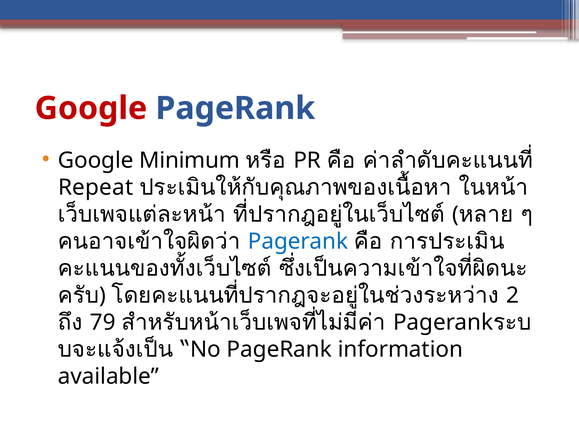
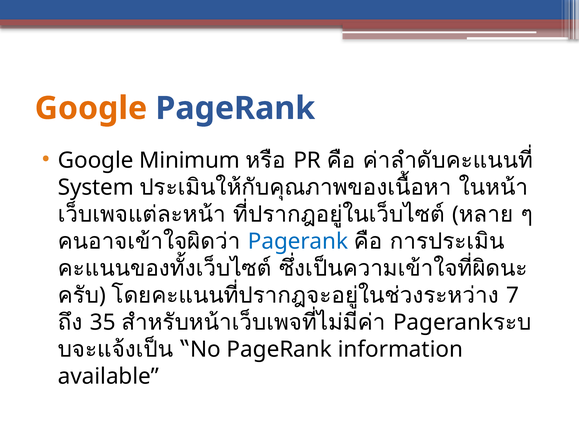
Google colour: red -> orange (91, 108)
Repeat: Repeat -> System (96, 187)
2: 2 -> 7 (513, 296)
79: 79 -> 35 (103, 323)
